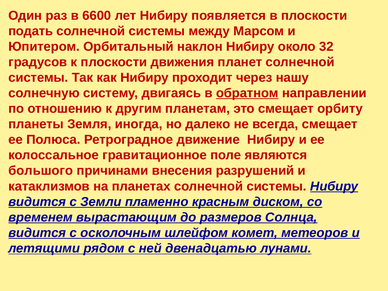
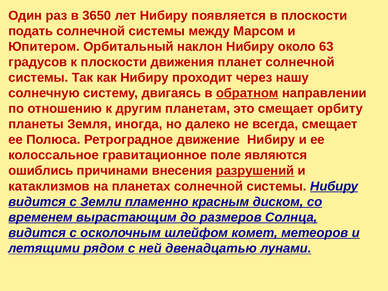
6600: 6600 -> 3650 (97, 16)
32: 32 -> 63 (326, 47)
большого: большого -> ошиблись (41, 171)
разрушений underline: none -> present (255, 171)
